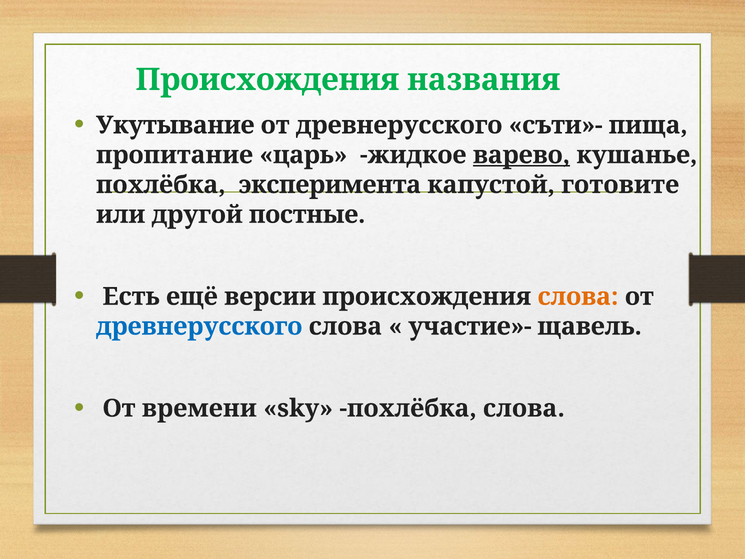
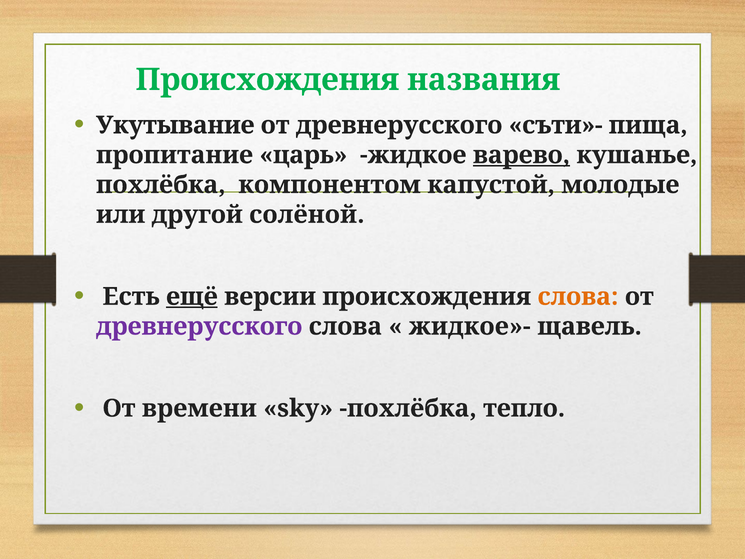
эксперимента: эксперимента -> компонентом (330, 185)
готовите: готовите -> молодые (620, 185)
постные: постные -> солёной (307, 215)
ещё underline: none -> present (192, 296)
древнерусского colour: blue -> purple (199, 326)
участие»-: участие»- -> жидкое»- (470, 326)
похлёбка слова: слова -> тепло (524, 408)
